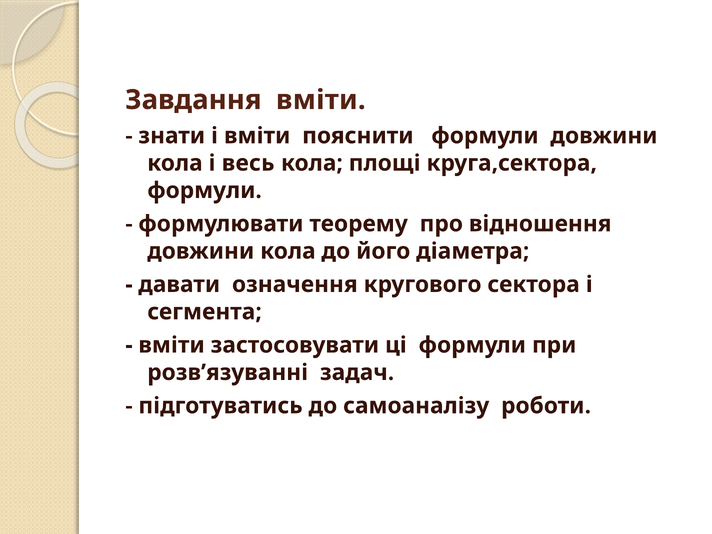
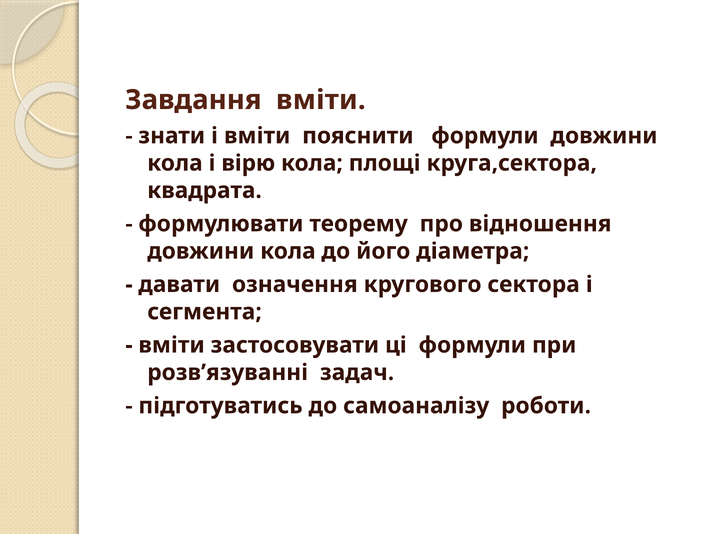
весь: весь -> вірю (248, 163)
формули: формули -> квадрата (205, 190)
